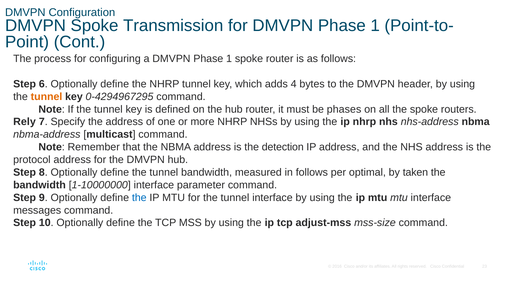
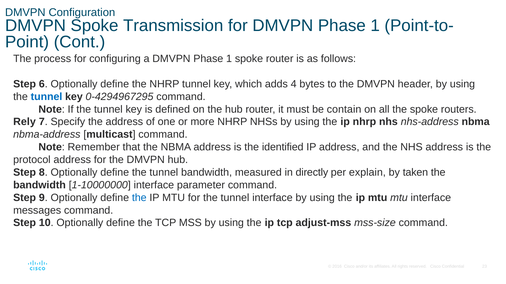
tunnel colour: orange -> blue (47, 97)
phases: phases -> contain (344, 109)
detection: detection -> identified (283, 147)
in follows: follows -> directly (312, 173)
optimal: optimal -> explain (367, 173)
